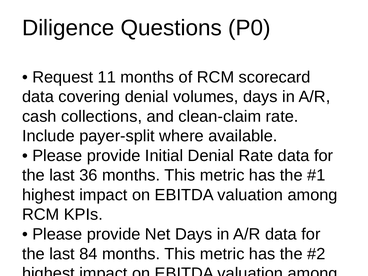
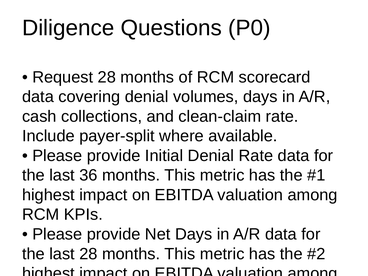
Request 11: 11 -> 28 (107, 77)
last 84: 84 -> 28 (88, 254)
